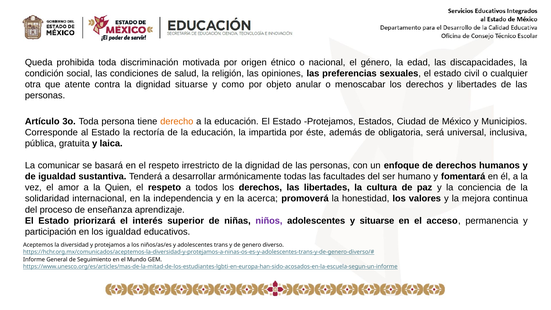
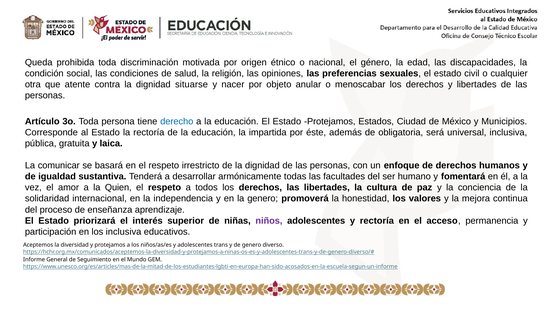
como: como -> nacer (233, 84)
derecho colour: orange -> blue (177, 121)
la acerca: acerca -> genero (263, 199)
y situarse: situarse -> rectoría (377, 221)
los igualdad: igualdad -> inclusiva (124, 232)
